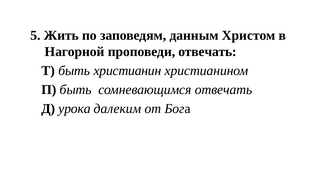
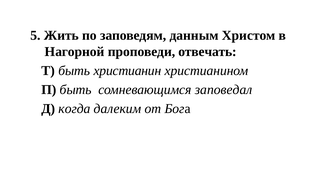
сомневающимся отвечать: отвечать -> заповедал (224, 90)
урока: урока -> когда (74, 108)
